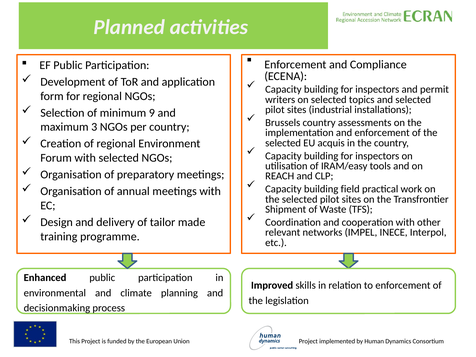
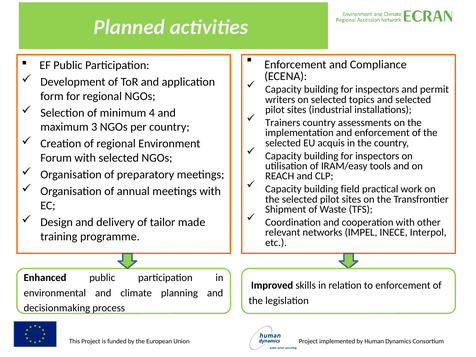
9: 9 -> 4 (152, 113)
Brussels: Brussels -> Trainers (283, 123)
